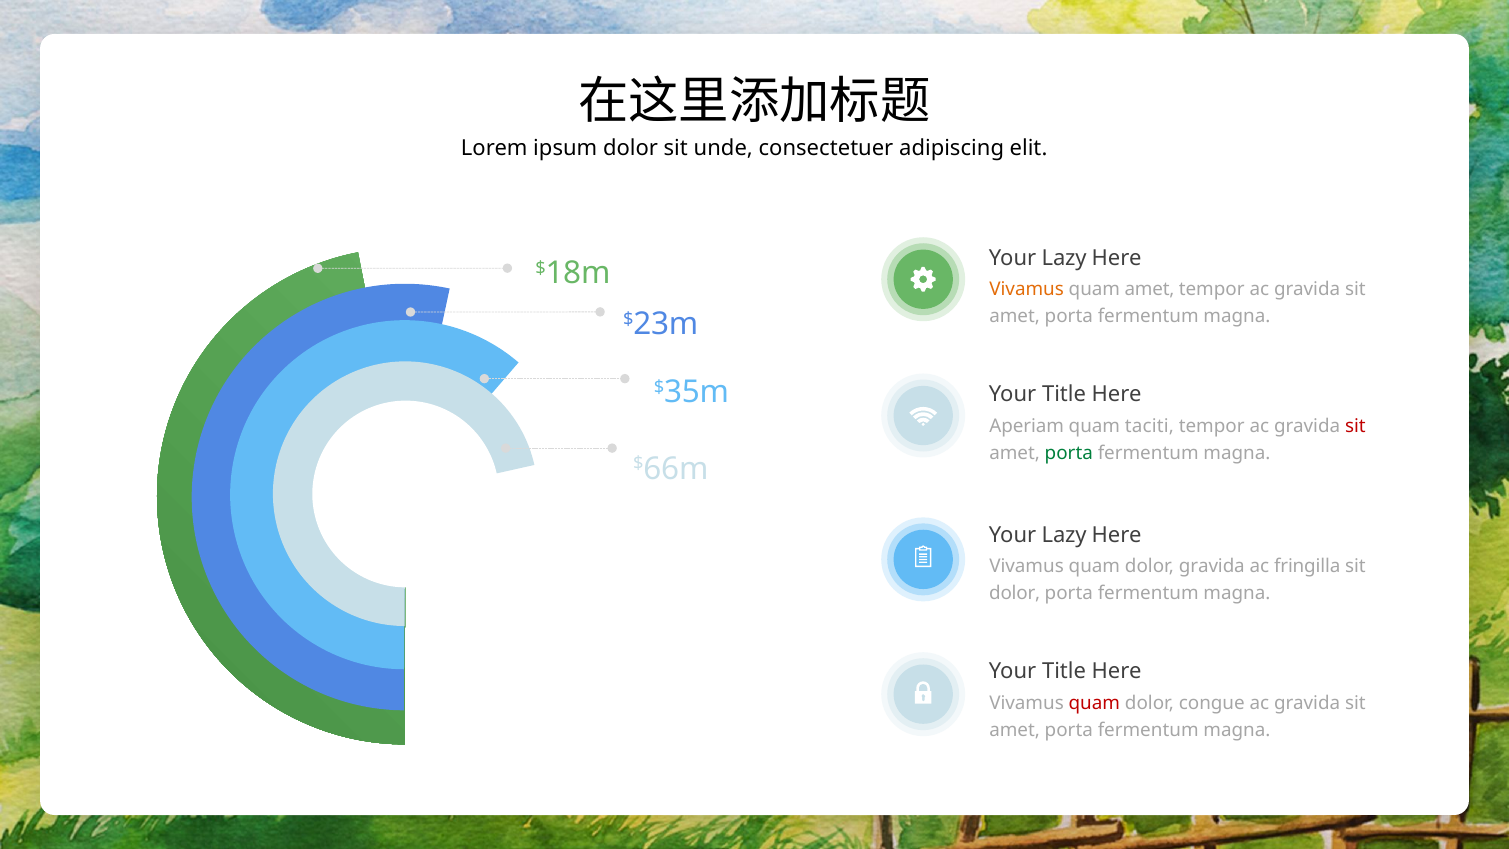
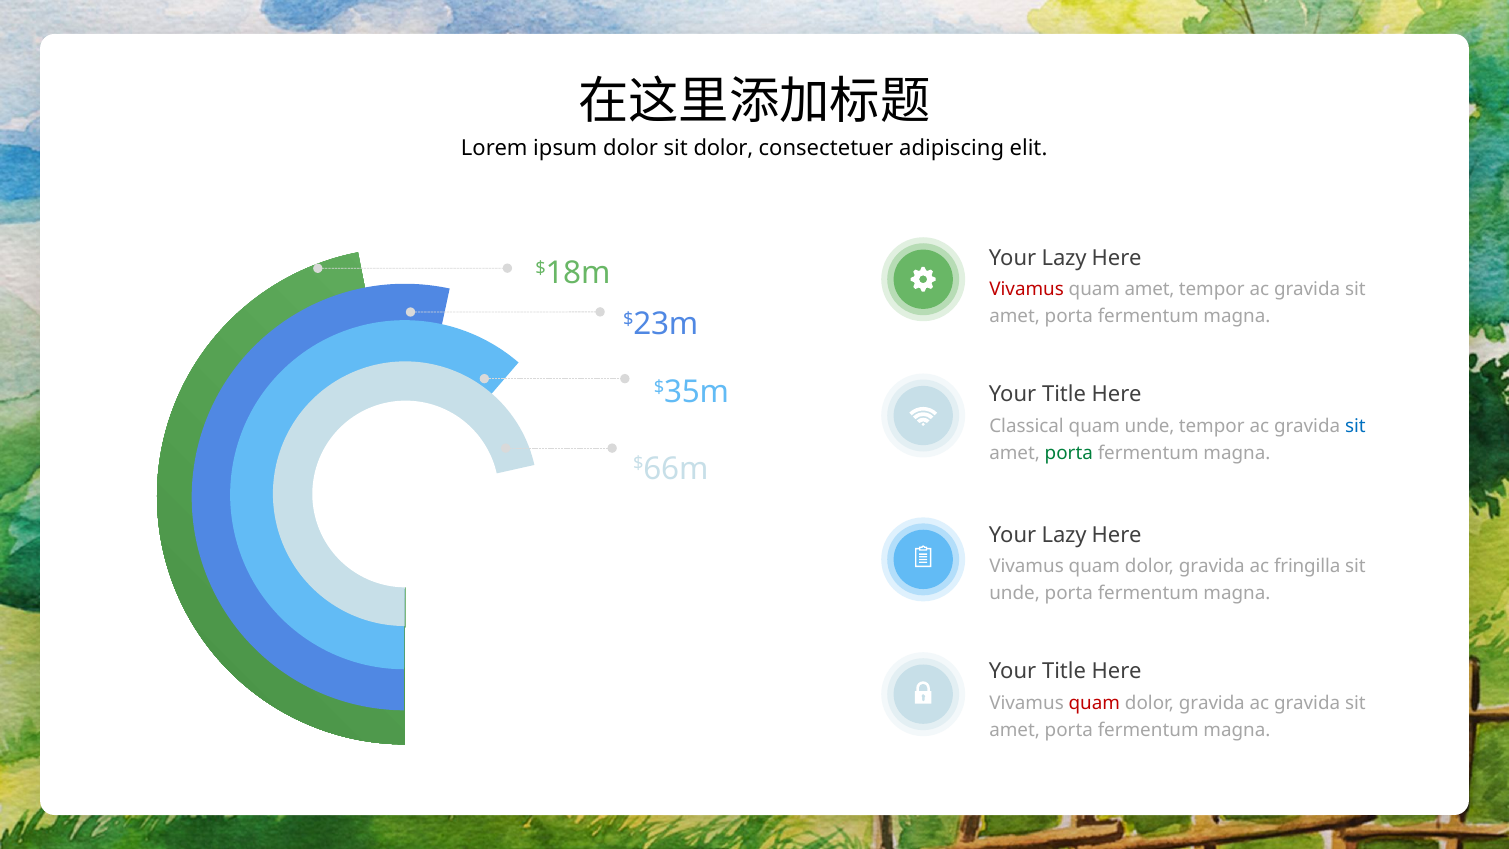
sit unde: unde -> dolor (723, 148)
Vivamus colour: orange -> red (1027, 290)
Aperiam: Aperiam -> Classical (1027, 426)
quam taciti: taciti -> unde (1150, 426)
sit colour: red -> blue (1355, 426)
dolor: dolor -> unde (1015, 594)
congue: congue -> gravida (1212, 703)
